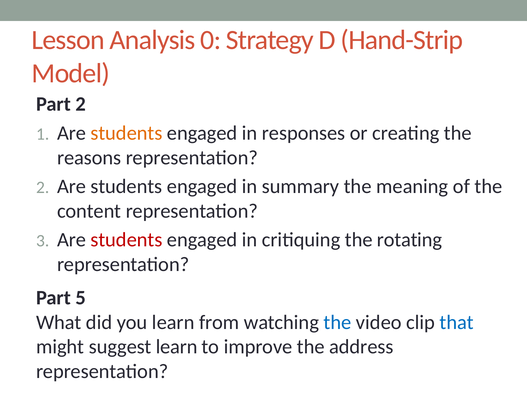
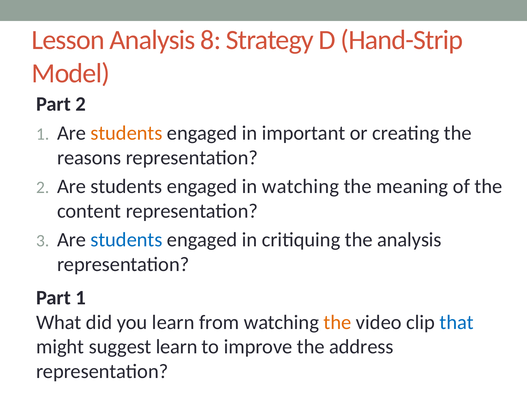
0: 0 -> 8 (211, 40)
responses: responses -> important (304, 133)
in summary: summary -> watching (300, 187)
students colour: red -> blue (126, 240)
the rotating: rotating -> analysis (409, 240)
Part 5: 5 -> 1 (81, 298)
the colour: blue -> orange (337, 322)
